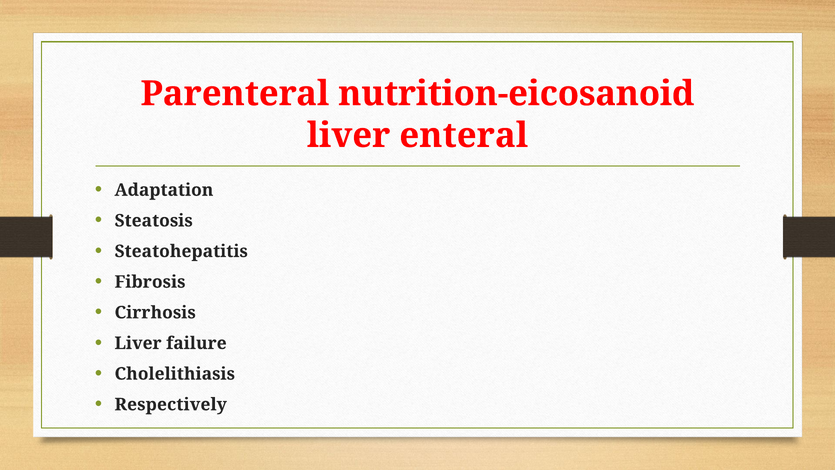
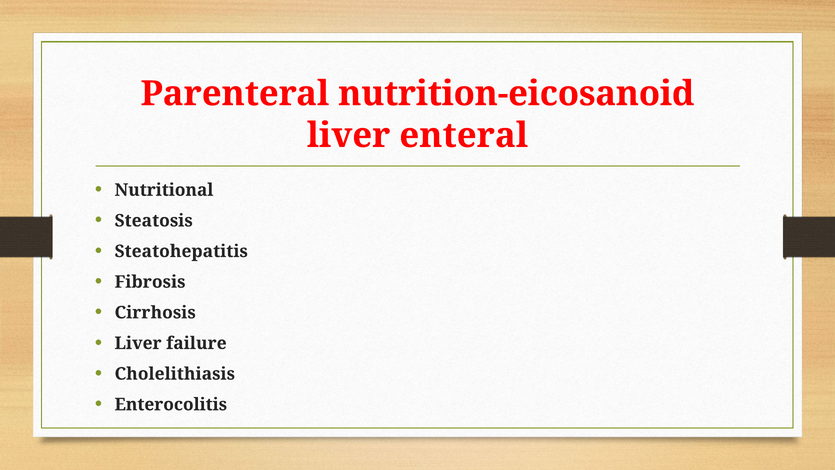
Adaptation: Adaptation -> Nutritional (164, 190)
Respectively: Respectively -> Enterocolitis (171, 404)
